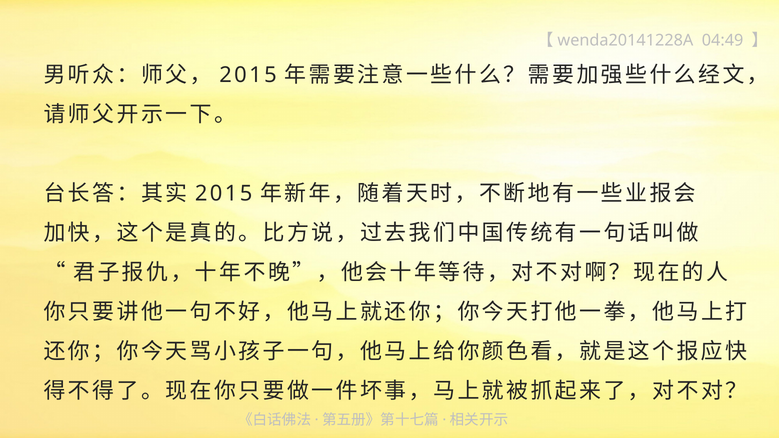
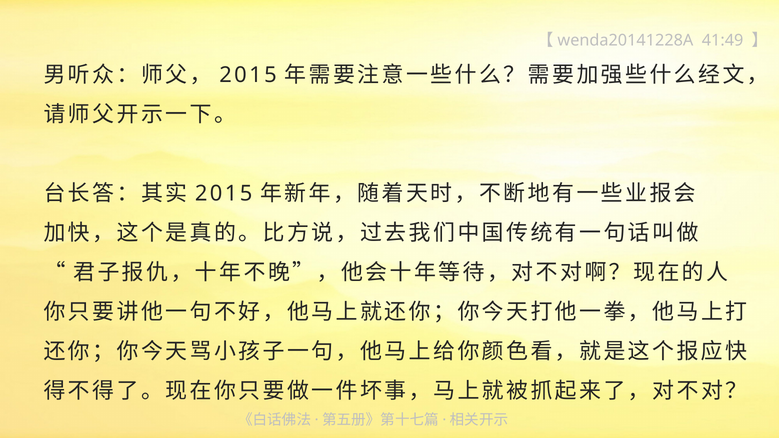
04:49: 04:49 -> 41:49 (723, 40)
